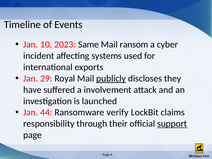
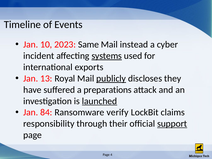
ransom: ransom -> instead (134, 44)
systems underline: none -> present (107, 56)
29: 29 -> 13 (46, 78)
involvement: involvement -> preparations (108, 90)
launched underline: none -> present (100, 101)
44: 44 -> 84 (46, 112)
